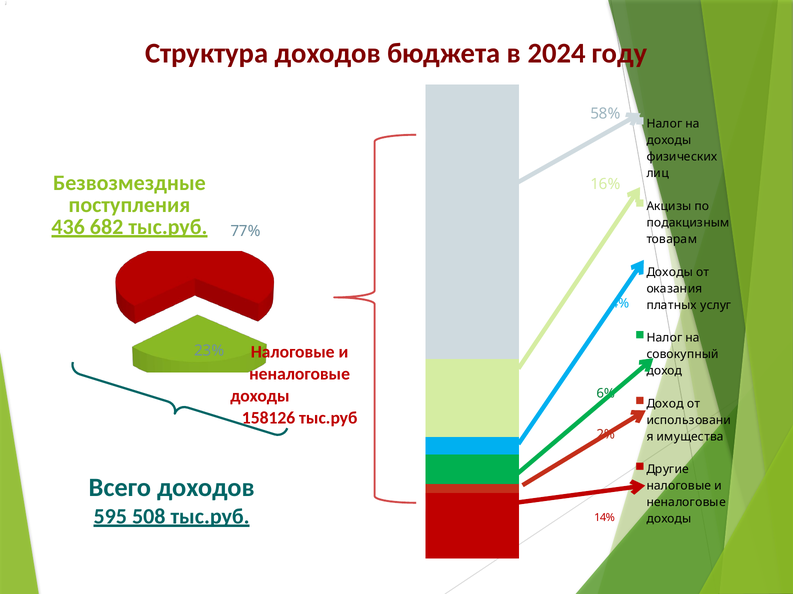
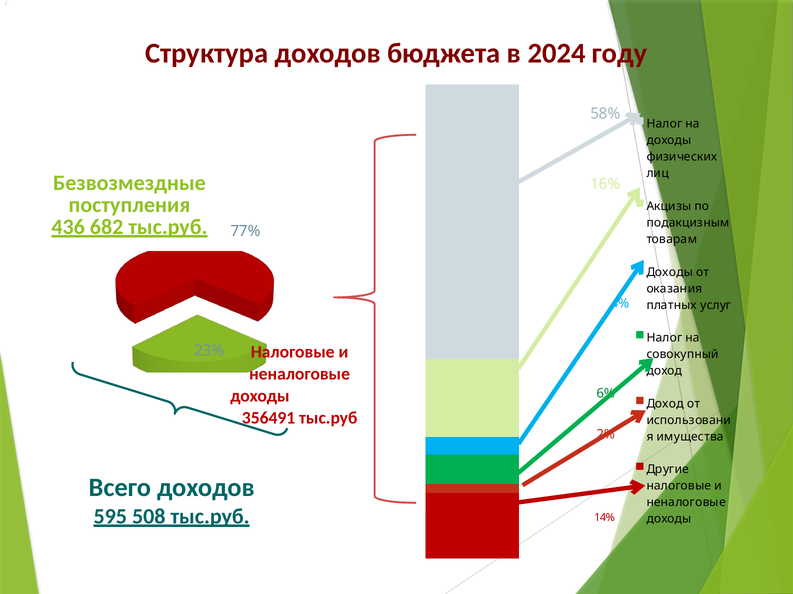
158126: 158126 -> 356491 (269, 418)
